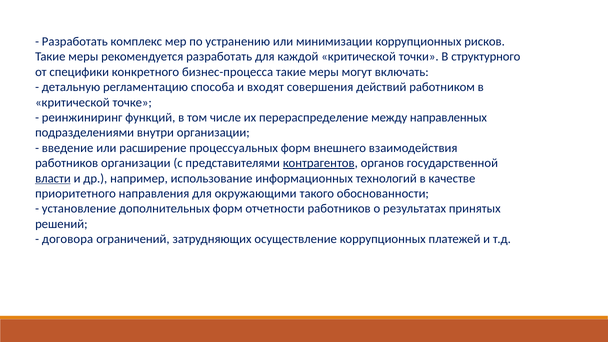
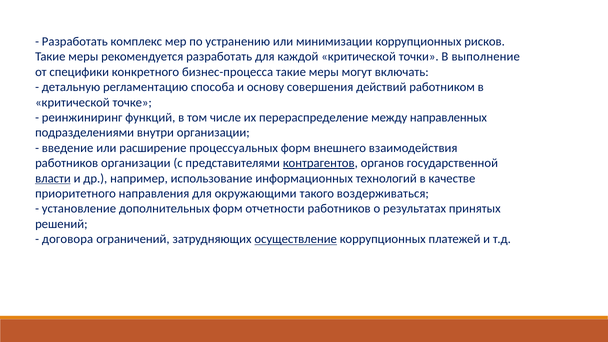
структурного: структурного -> выполнение (486, 57)
входят: входят -> основу (266, 87)
обоснованности: обоснованности -> воздерживаться (383, 194)
осуществление underline: none -> present (296, 239)
